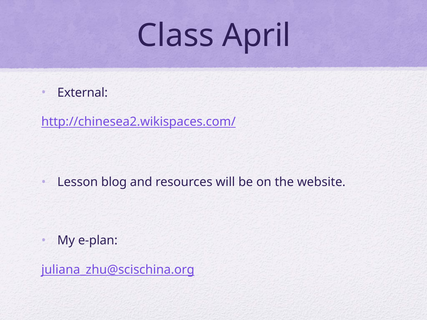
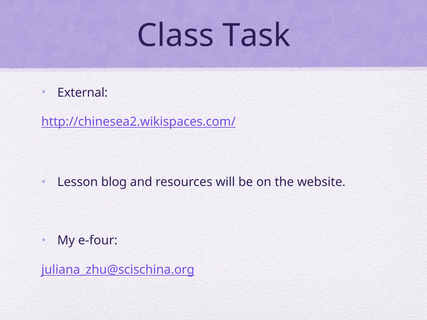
April: April -> Task (256, 36)
e-plan: e-plan -> e-four (98, 241)
